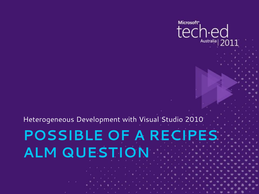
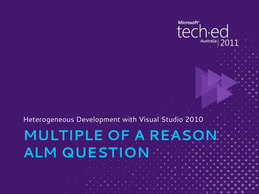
POSSIBLE: POSSIBLE -> MULTIPLE (63, 136)
RECIPES: RECIPES -> REASON (183, 136)
